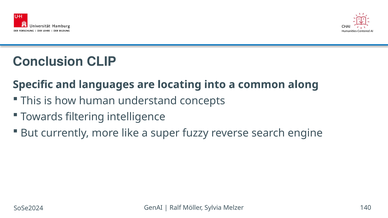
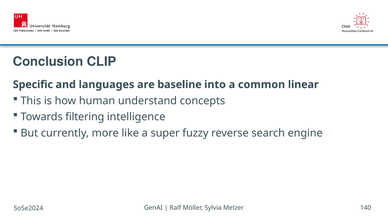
locating: locating -> baseline (180, 85)
along: along -> linear (303, 85)
